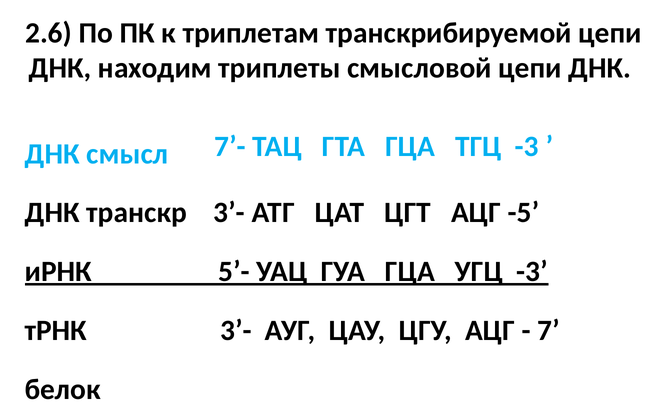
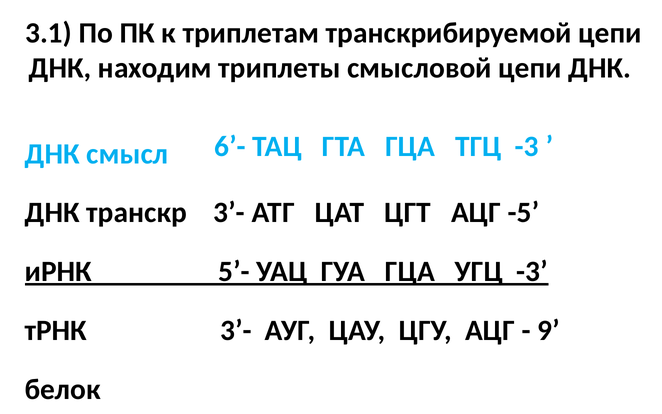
2.6: 2.6 -> 3.1 (49, 33)
7’-: 7’- -> 6’- (230, 146)
7: 7 -> 9 (549, 330)
